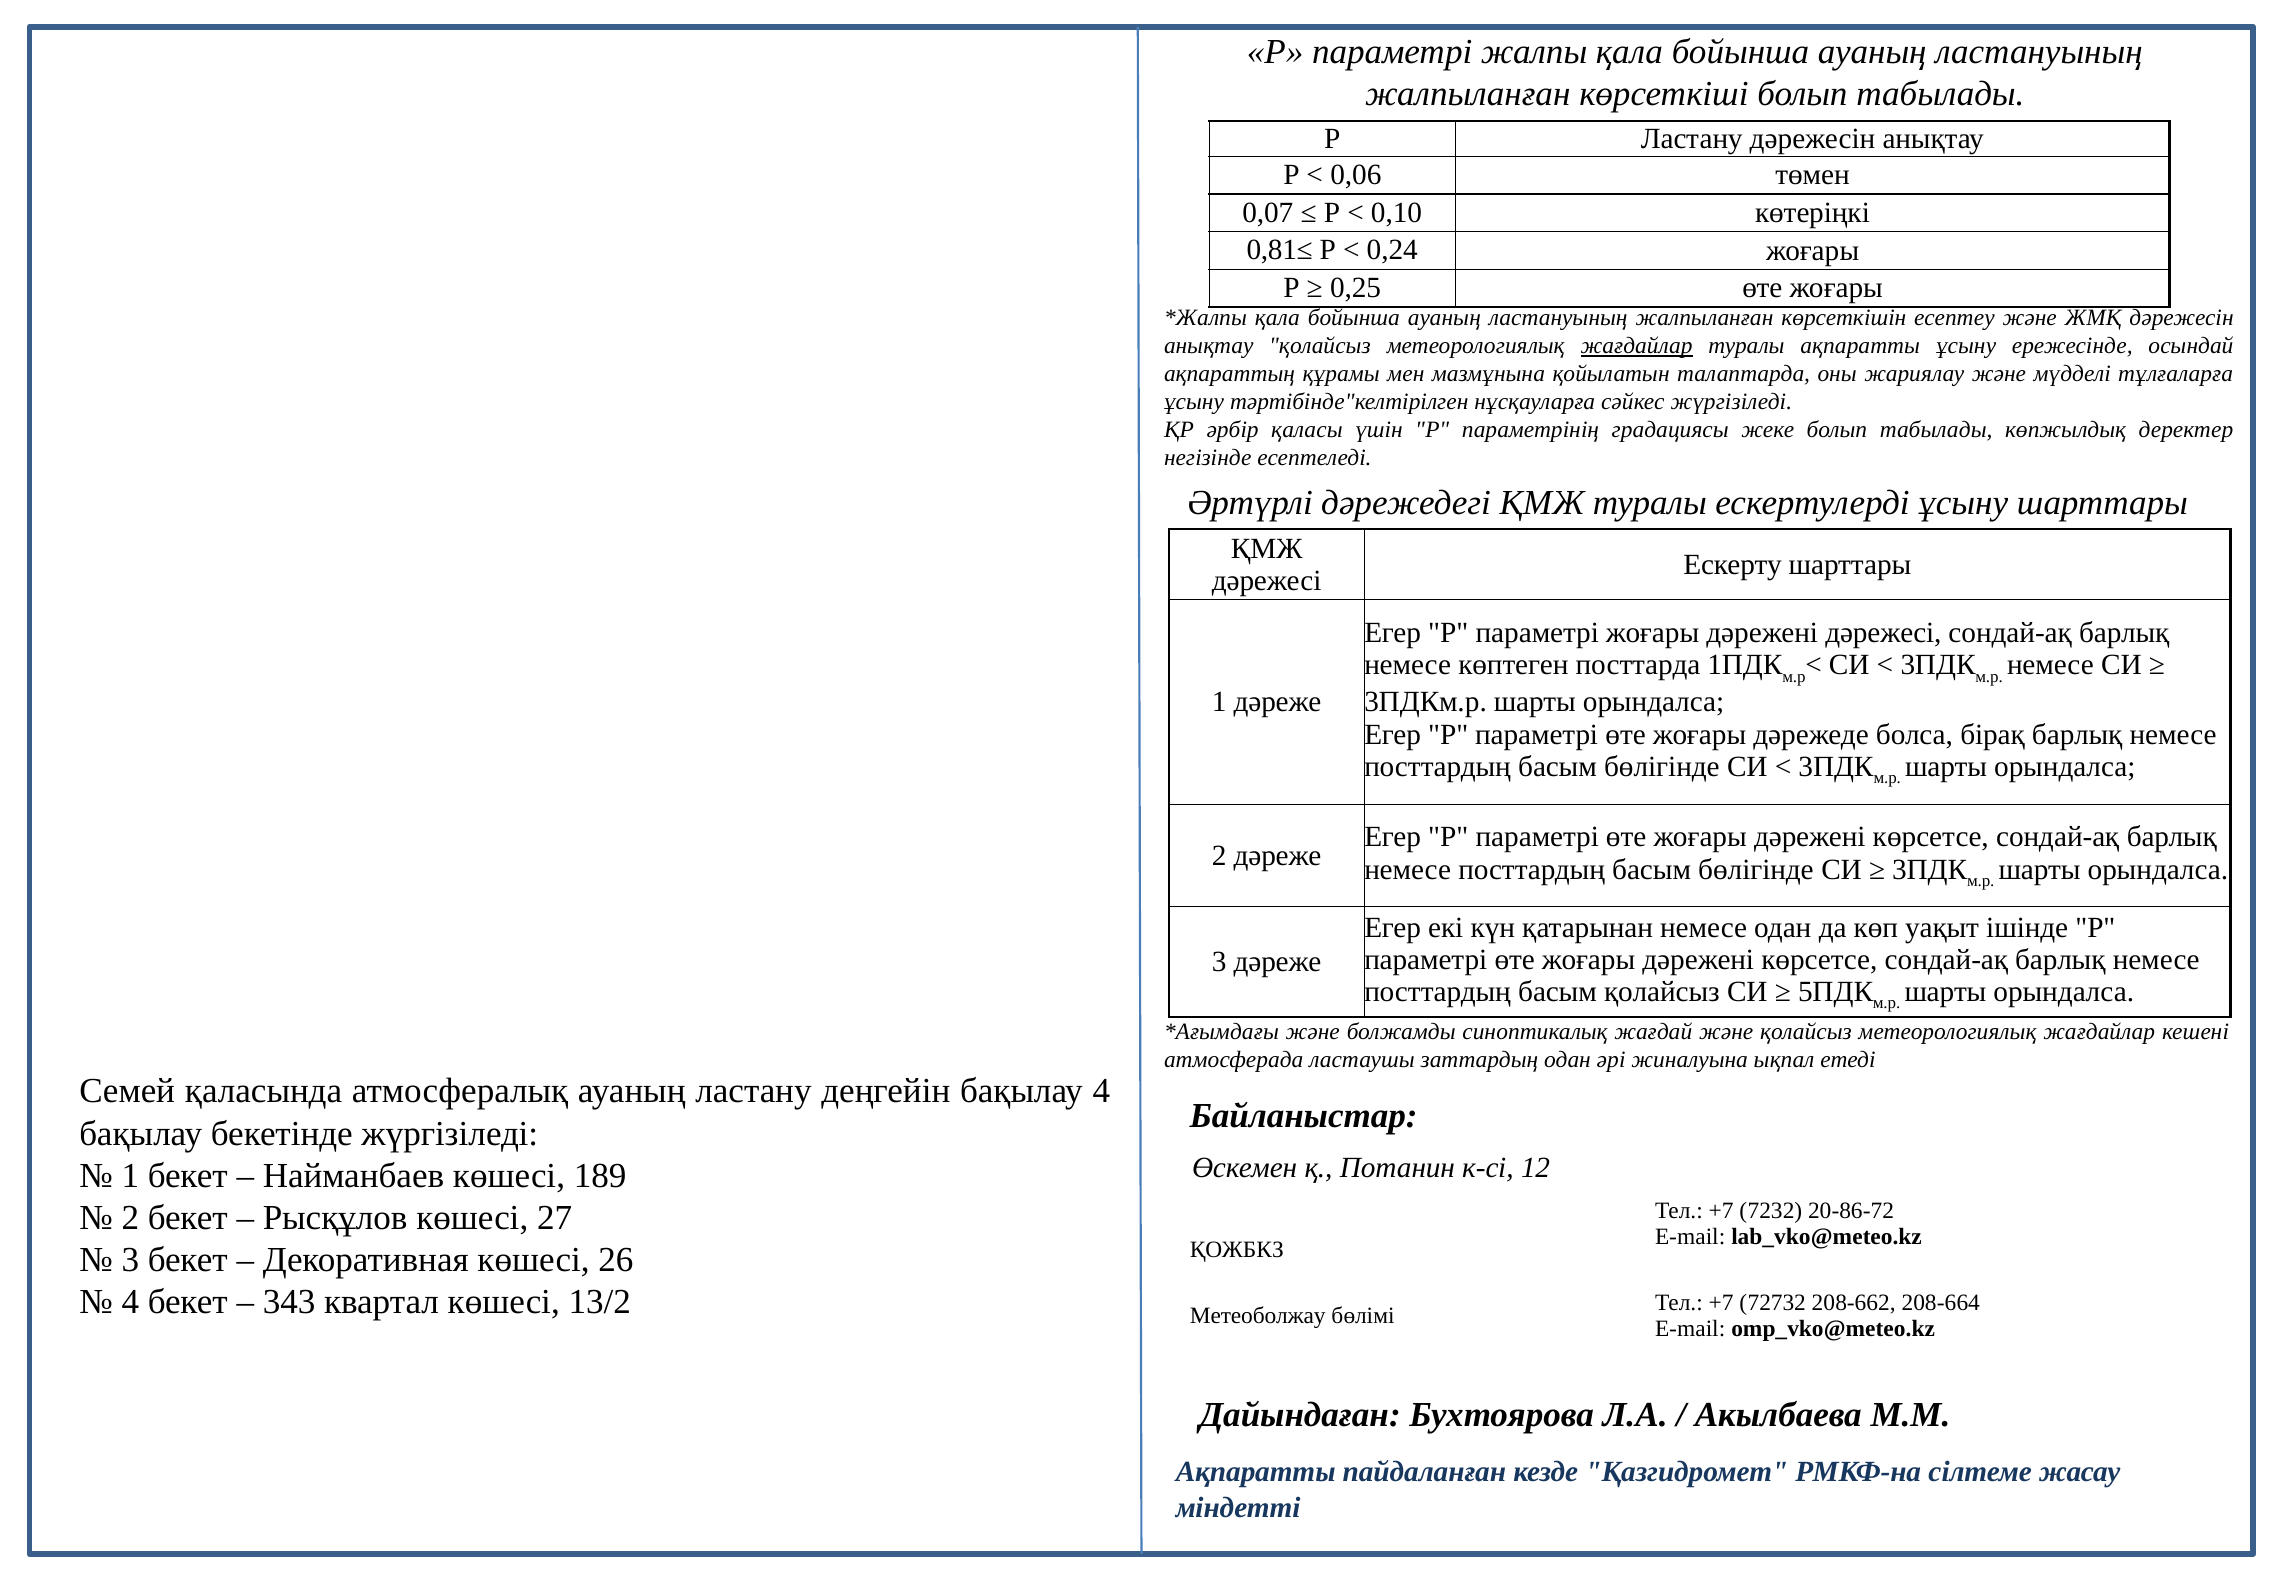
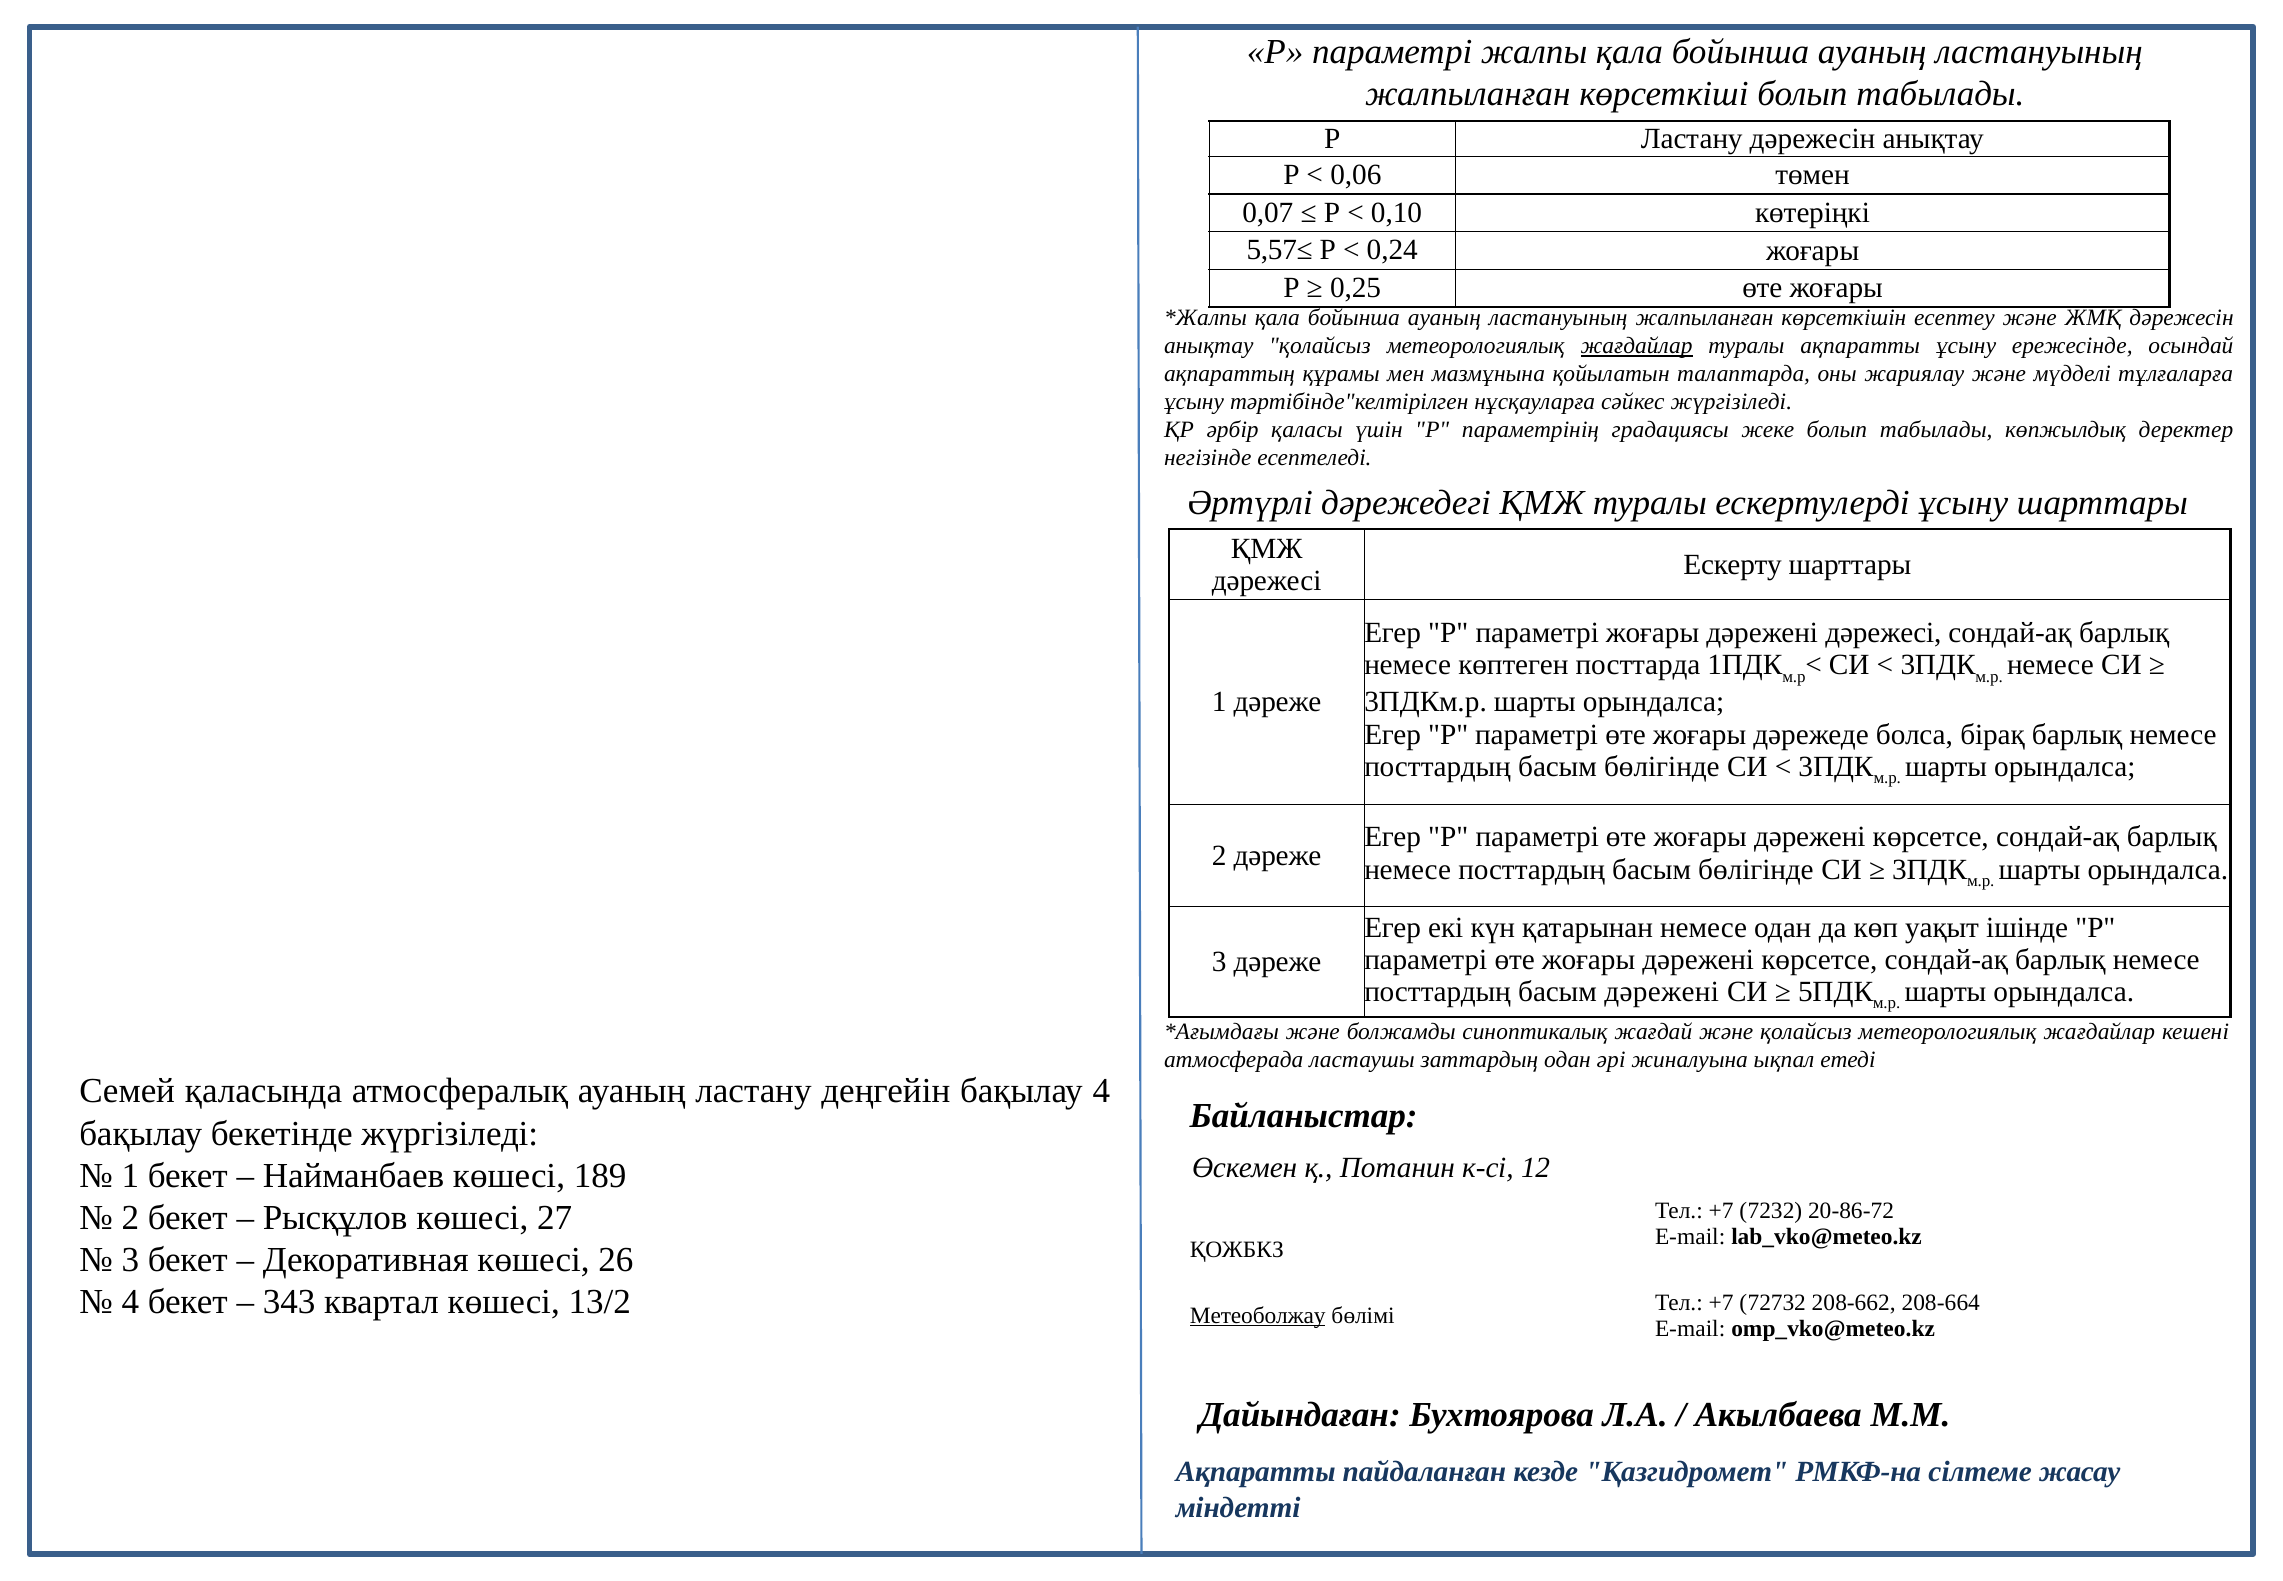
0,81≤: 0,81≤ -> 5,57≤ (1280, 250)
басым қолайсыз: қолайсыз -> дәрежені (1662, 992)
Метеоболжау underline: none -> present (1258, 1315)
